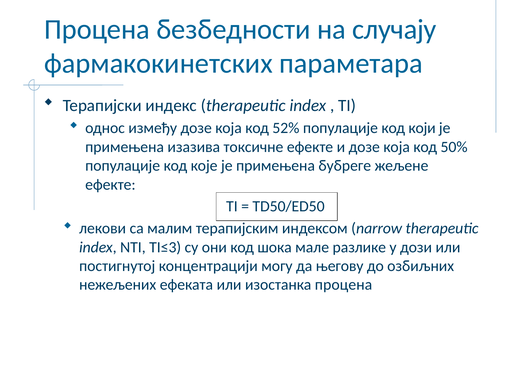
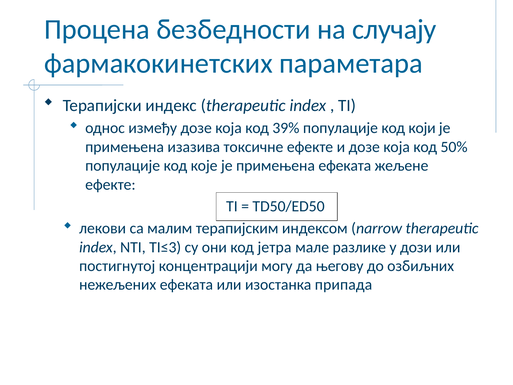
52%: 52% -> 39% (286, 128)
примењена бубреге: бубреге -> ефеката (345, 166)
шока: шока -> јетра (274, 247)
изостанка процена: процена -> припада (344, 285)
